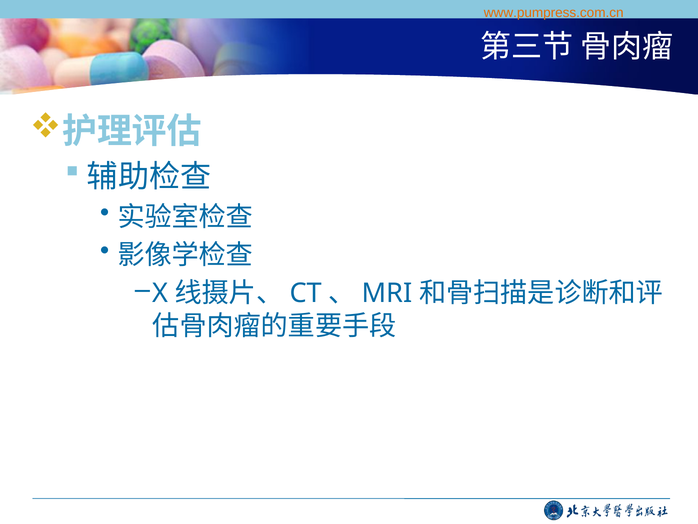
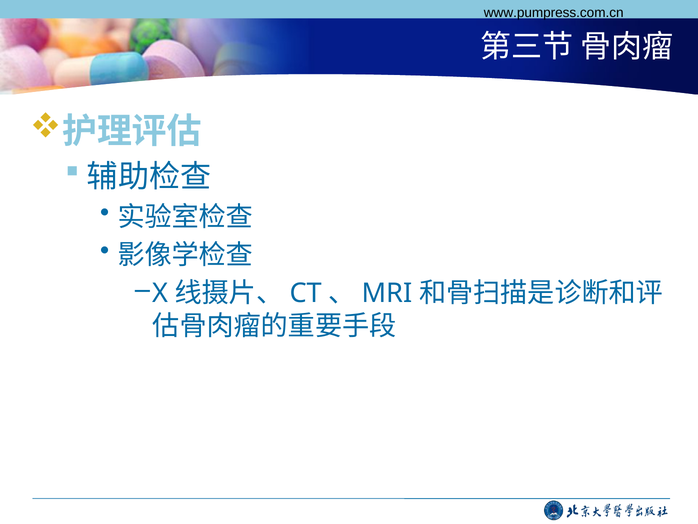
www.pumpress.com.cn colour: orange -> black (554, 13)
